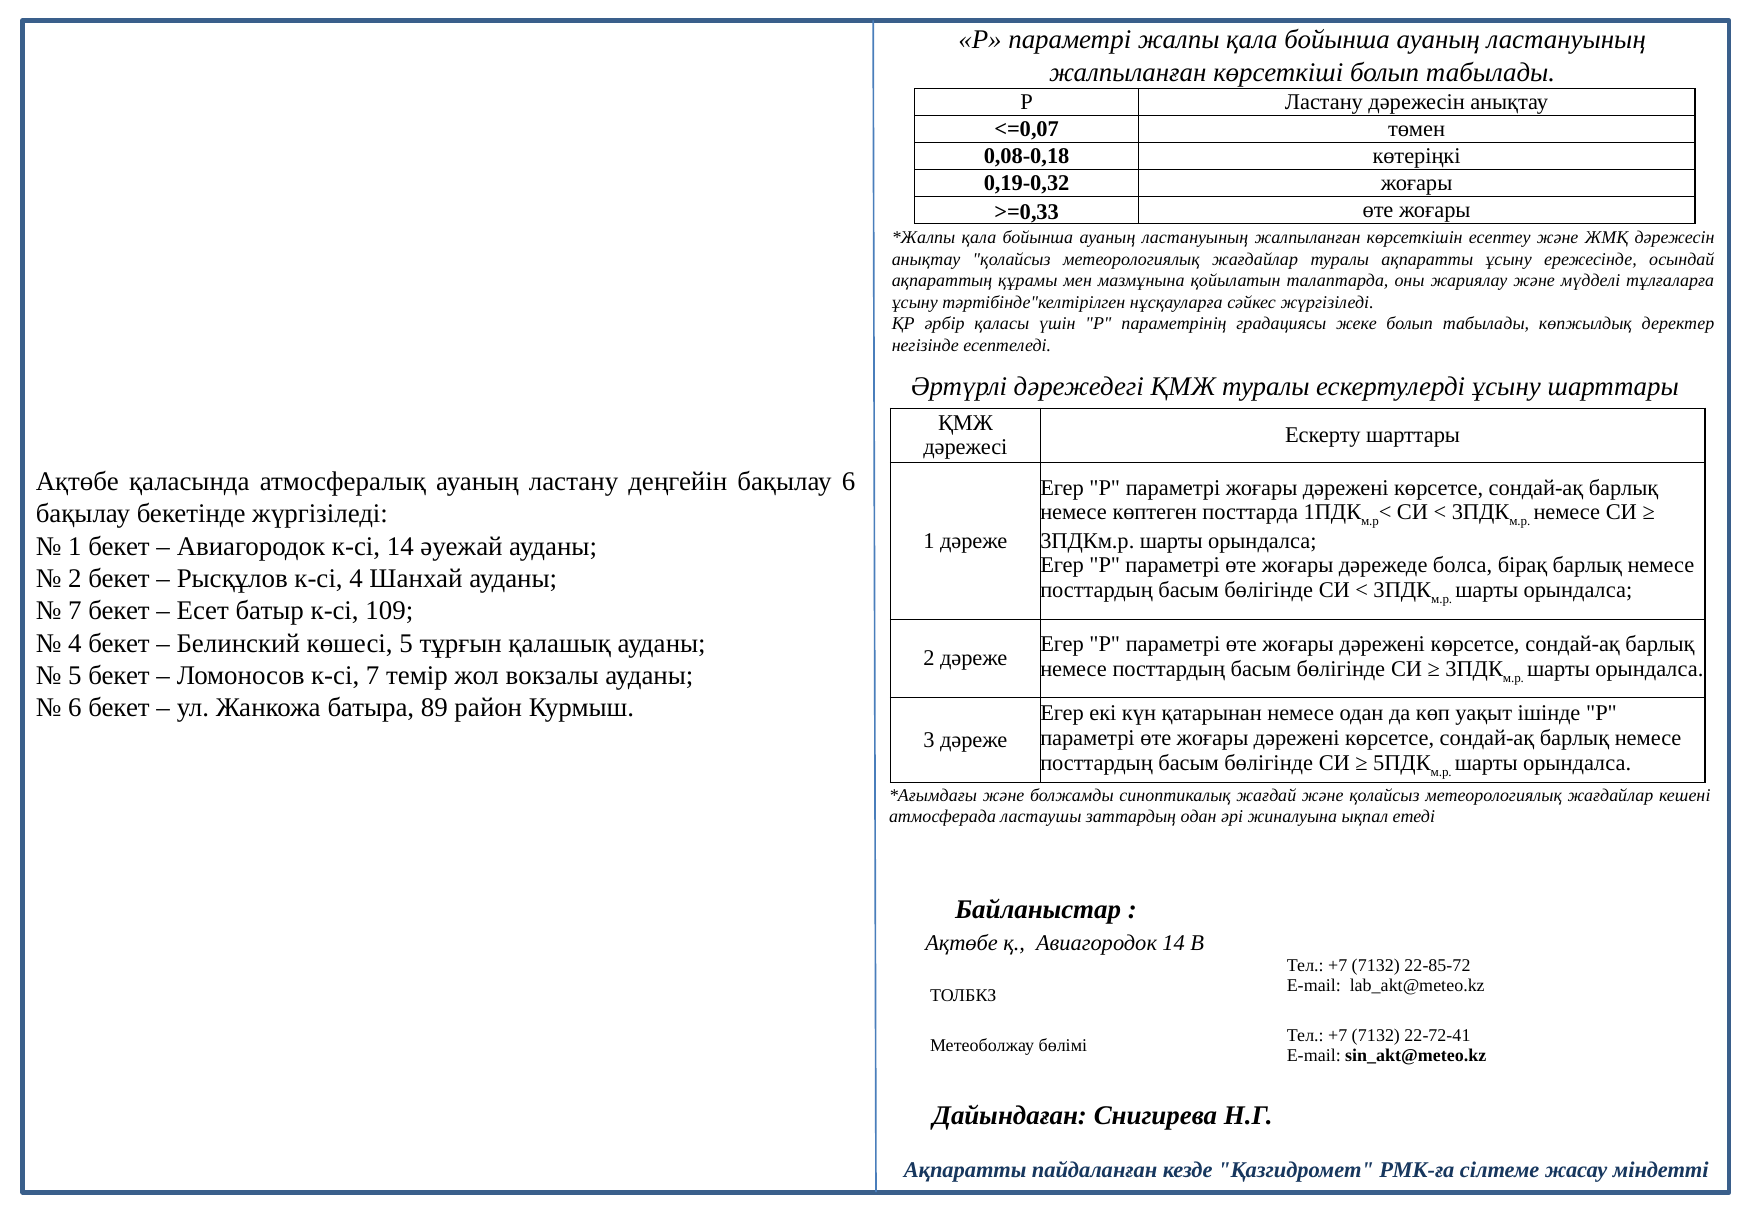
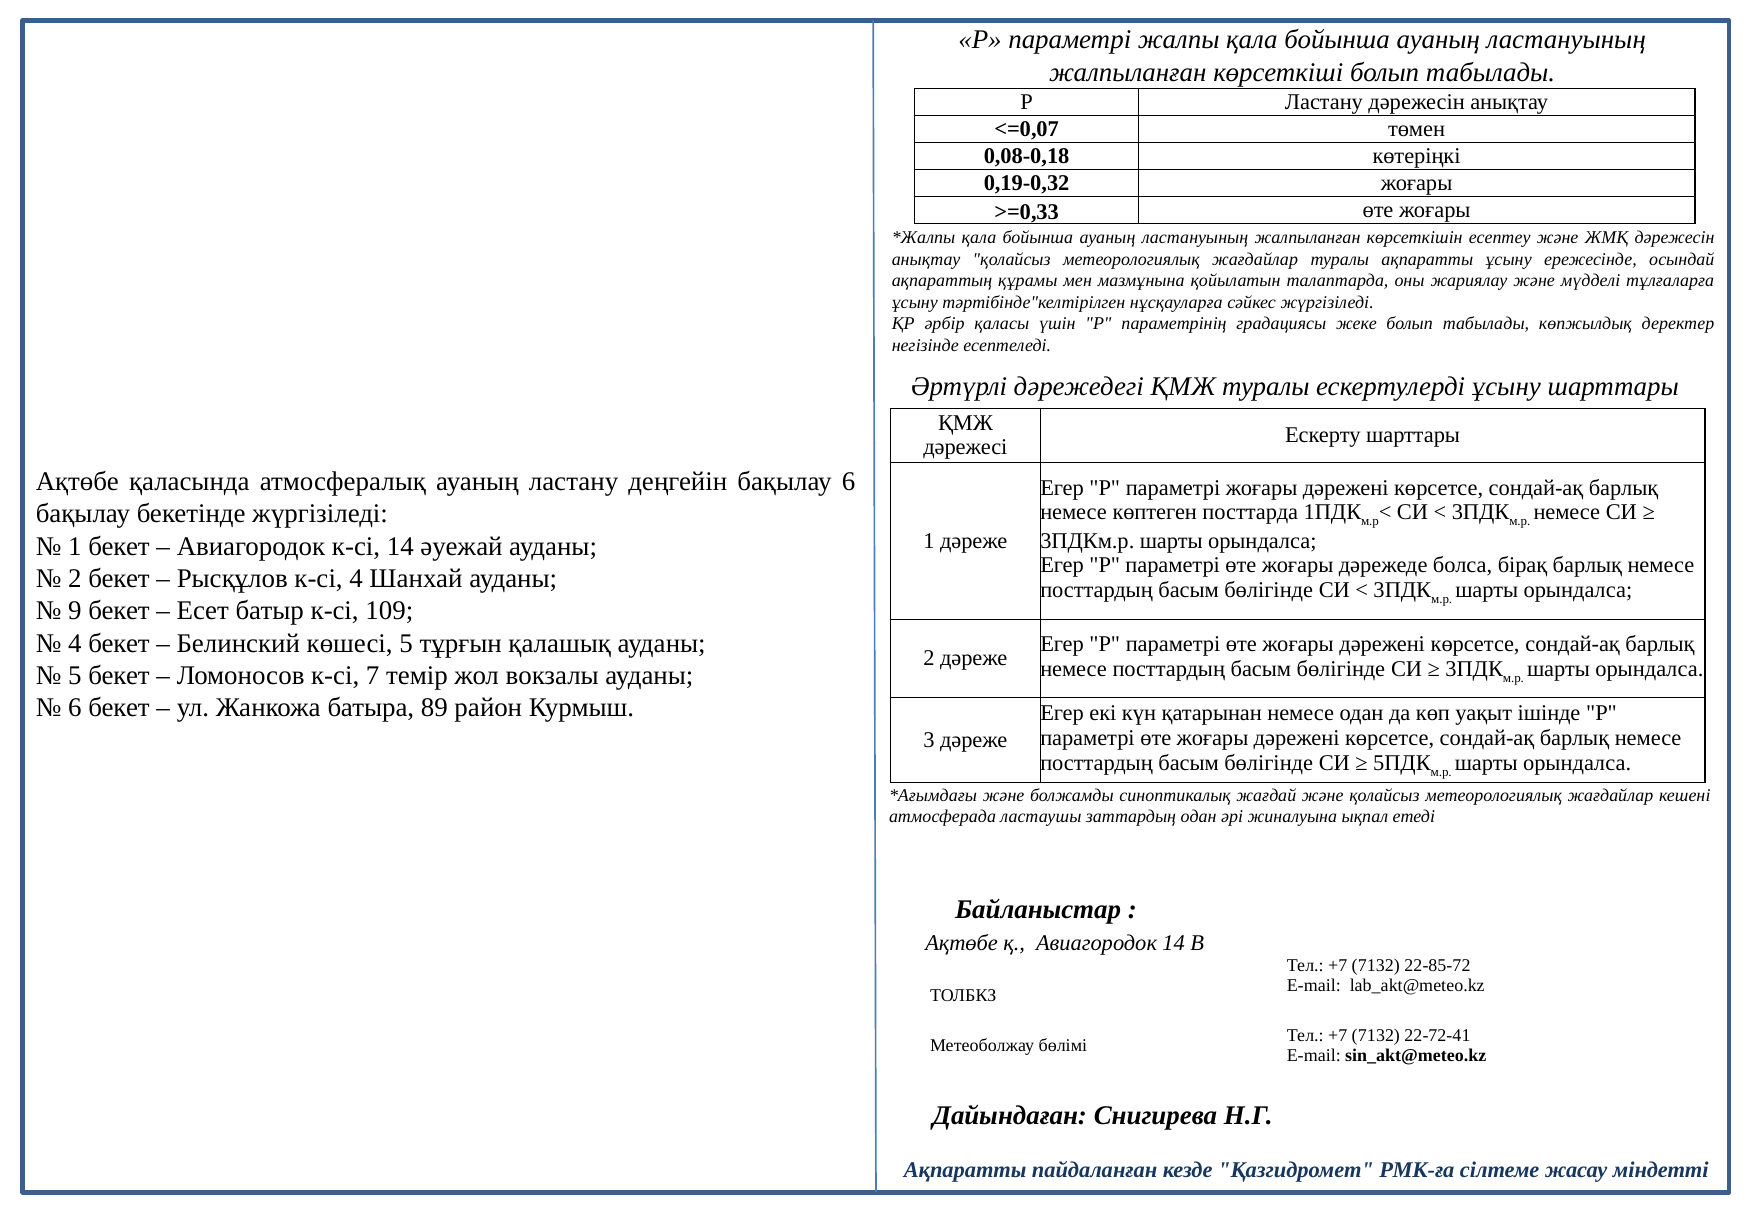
7: 7 -> 9 (75, 611)
